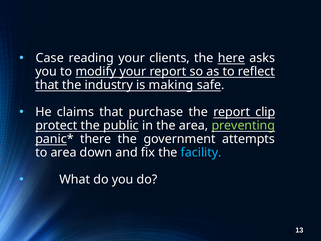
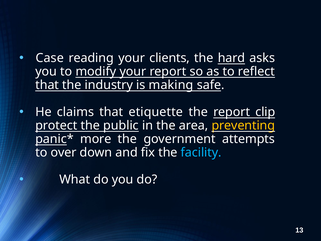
here: here -> hard (231, 58)
purchase: purchase -> etiquette (156, 112)
preventing colour: light green -> yellow (243, 125)
there: there -> more (96, 139)
to area: area -> over (64, 152)
